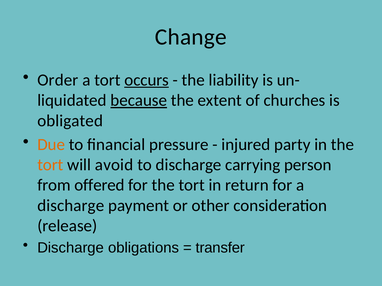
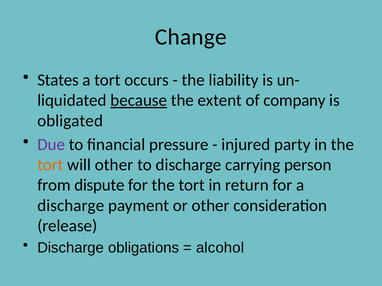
Order: Order -> States (58, 80)
occurs underline: present -> none (147, 80)
churches: churches -> company (295, 101)
Due colour: orange -> purple (51, 145)
will avoid: avoid -> other (114, 165)
offered: offered -> dispute (99, 185)
transfer: transfer -> alcohol (220, 248)
